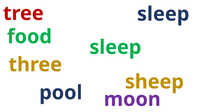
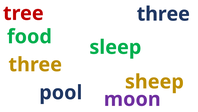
sleep: sleep -> three (163, 14)
